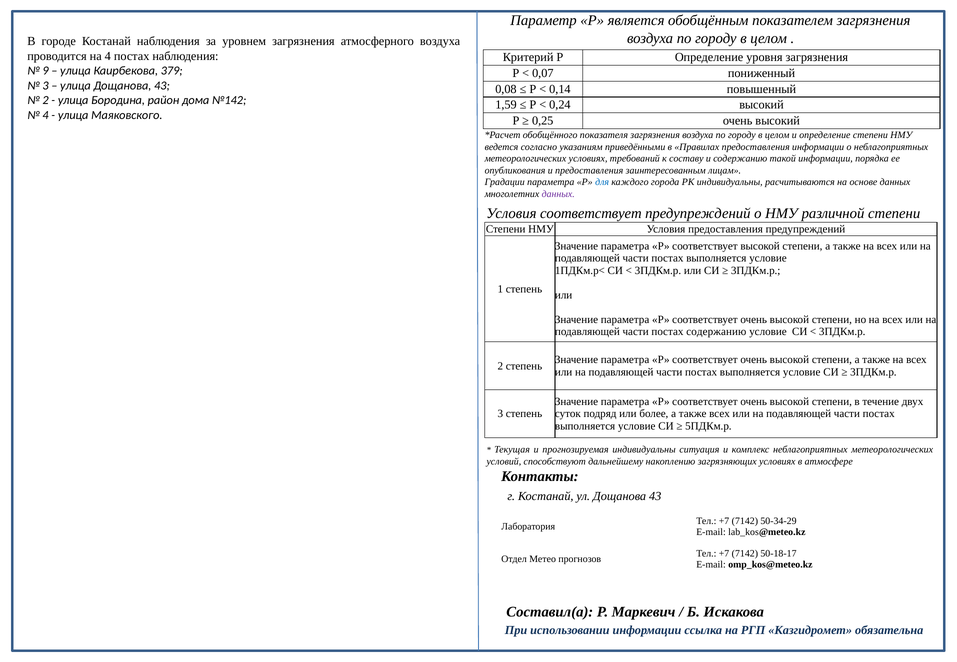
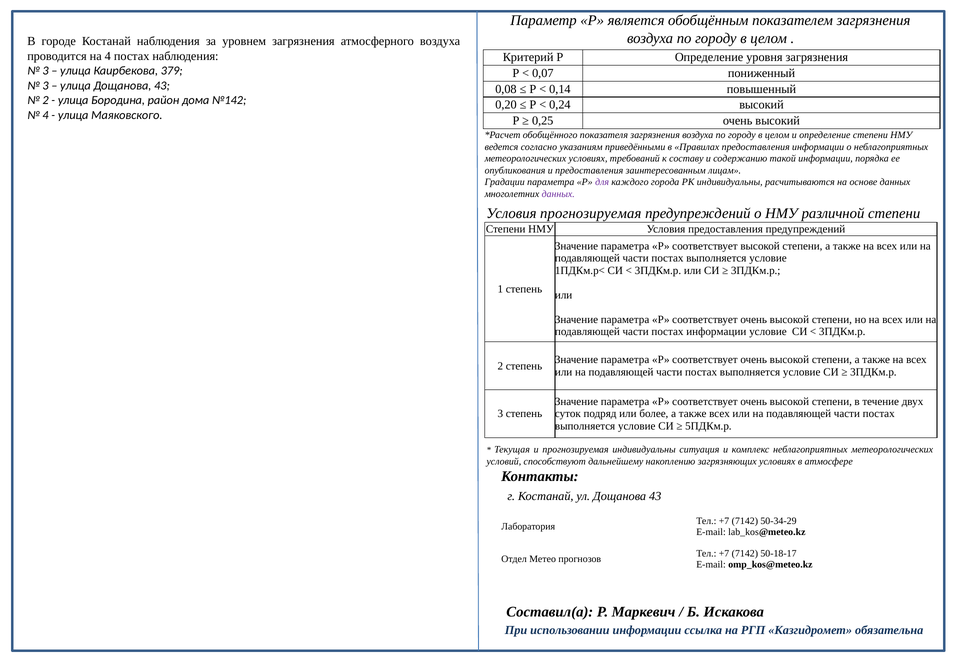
9: 9 -> 3 (46, 71)
1,59: 1,59 -> 0,20 (506, 105)
для colour: blue -> purple (602, 182)
Условия соответствует: соответствует -> прогнозируемая (591, 214)
постах содержанию: содержанию -> информации (716, 332)
